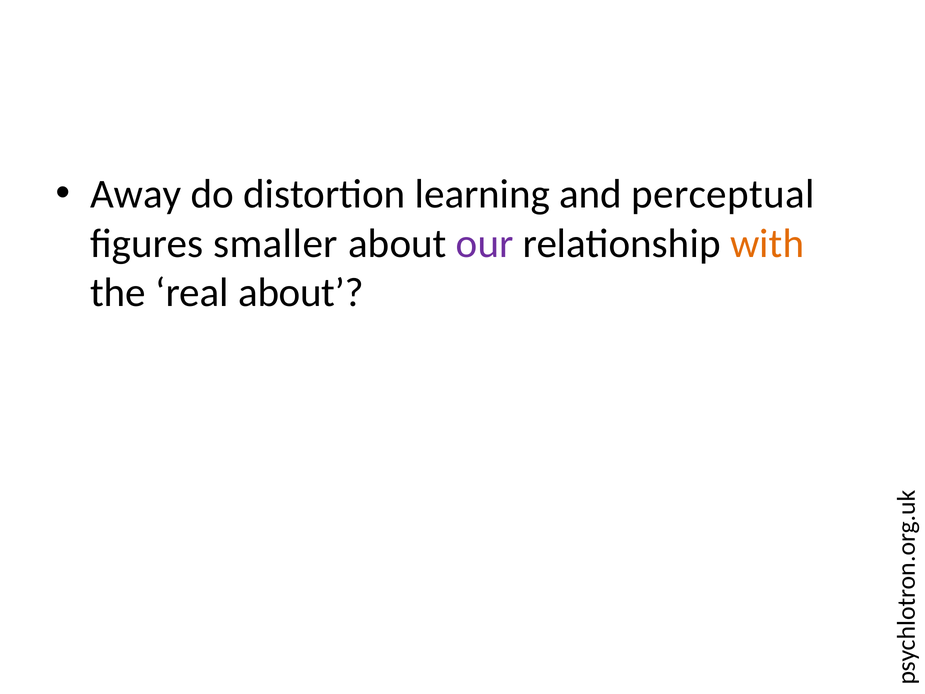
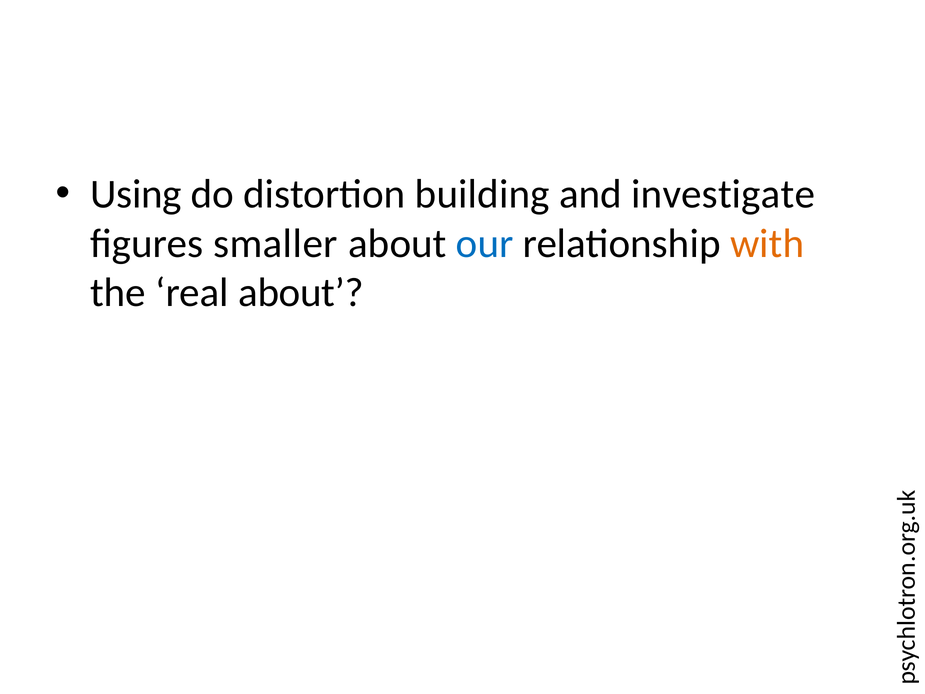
Away: Away -> Using (136, 194)
learning: learning -> building (482, 194)
perceptual: perceptual -> investigate (723, 194)
our colour: purple -> blue (485, 243)
